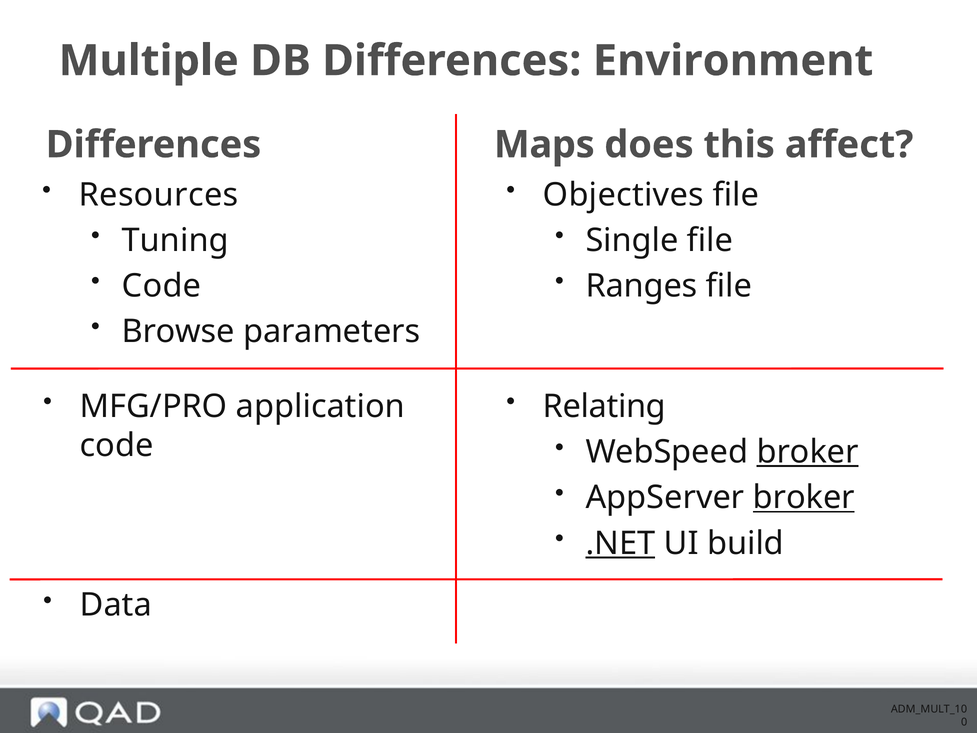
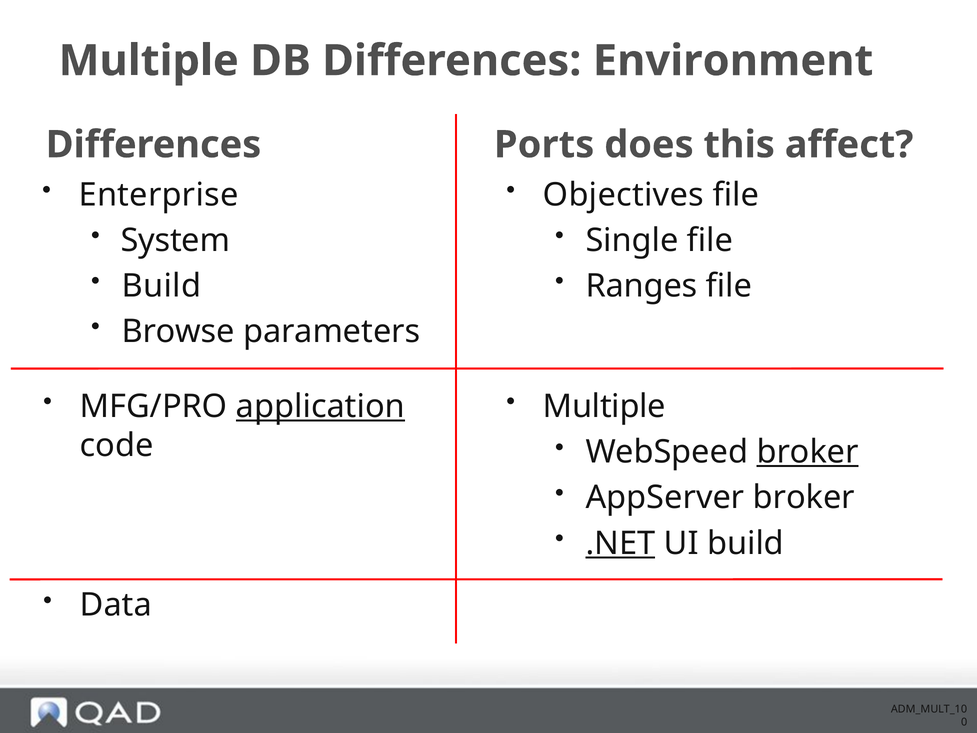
Maps: Maps -> Ports (544, 145)
Resources: Resources -> Enterprise (159, 195)
Tuning: Tuning -> System (175, 240)
Code: Code -> Build (161, 286)
application underline: none -> present (320, 406)
Relating: Relating -> Multiple (604, 406)
broker underline: present -> none (804, 498)
